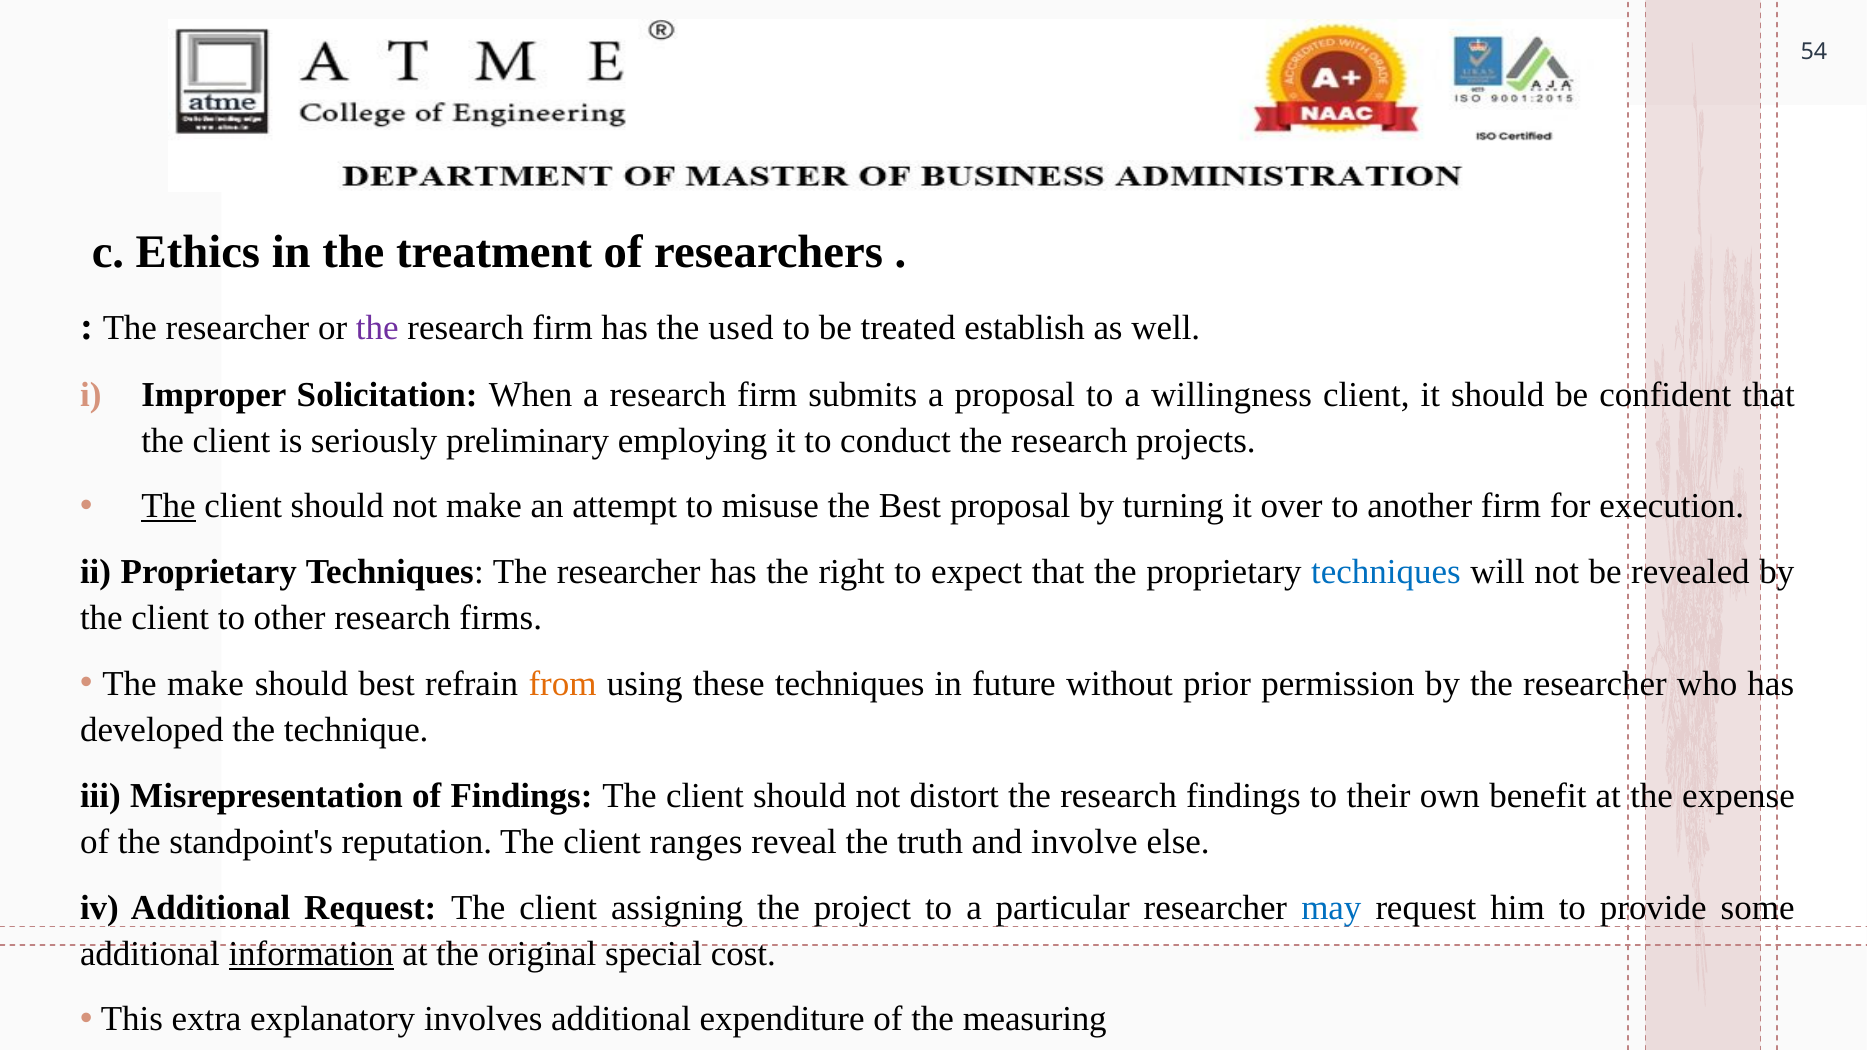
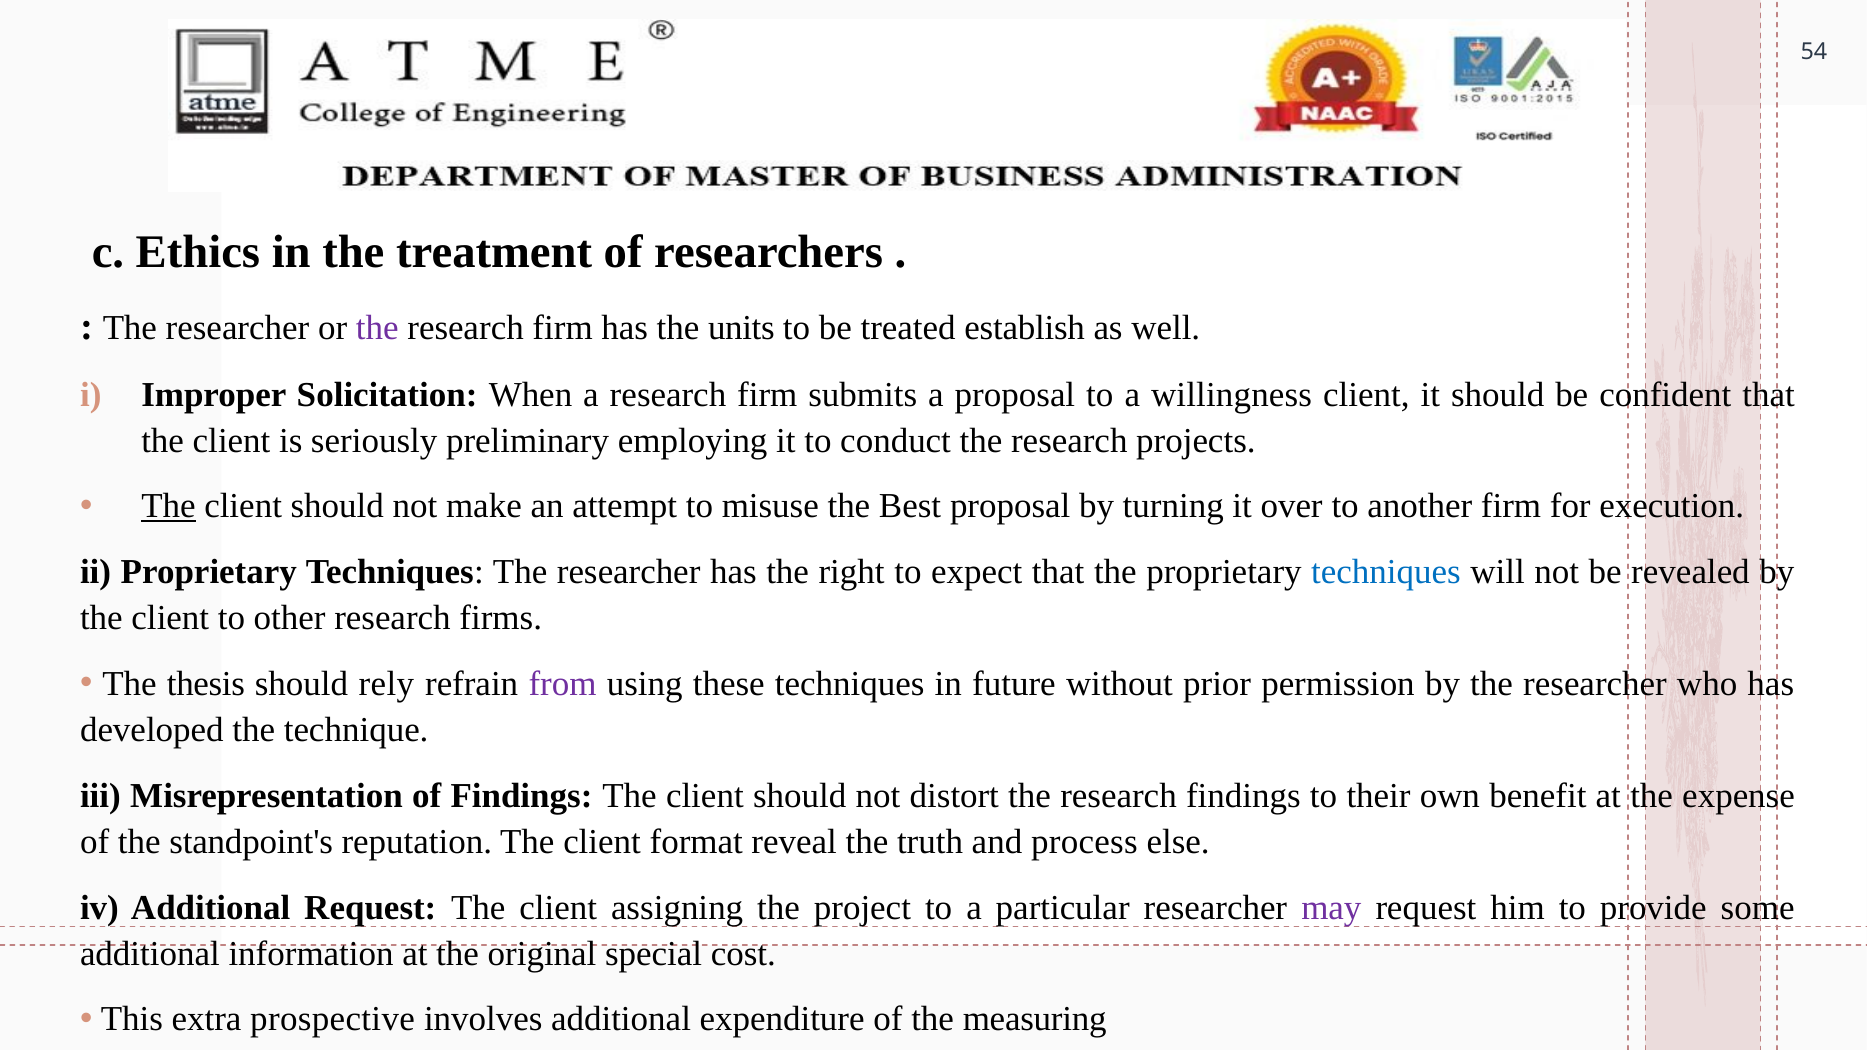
used: used -> units (741, 328)
The make: make -> thesis (206, 684)
should best: best -> rely (386, 684)
from colour: orange -> purple (563, 684)
ranges: ranges -> format (696, 842)
involve: involve -> process (1084, 842)
may colour: blue -> purple (1331, 908)
information underline: present -> none (311, 954)
explanatory: explanatory -> prospective (333, 1020)
